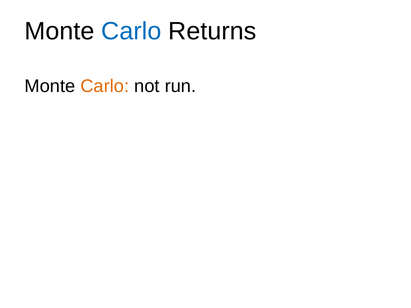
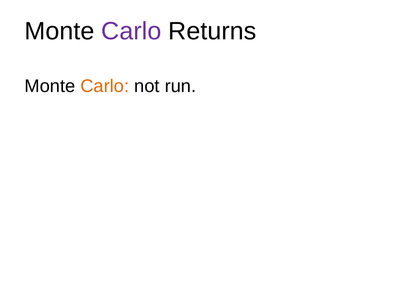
Carlo colour: blue -> purple (131, 31)
